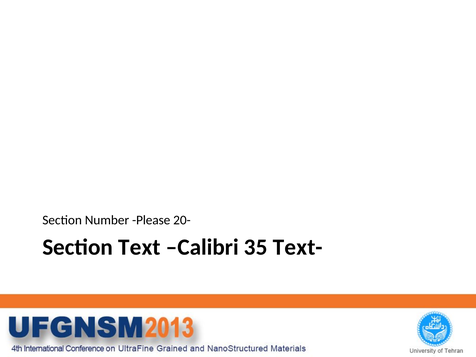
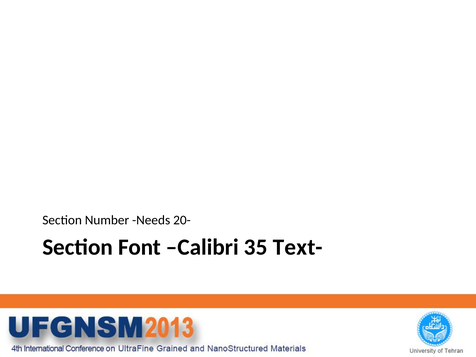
Please: Please -> Needs (151, 220)
Text: Text -> Font (140, 247)
